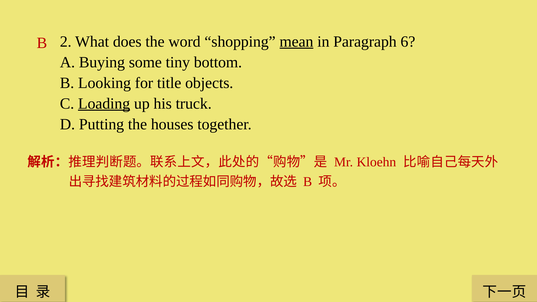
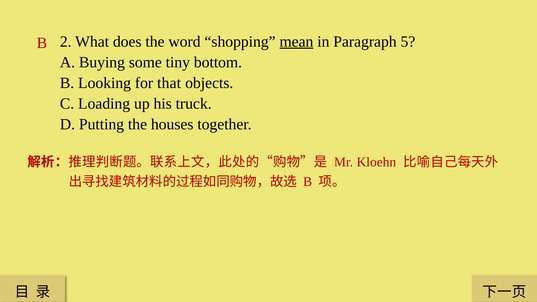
6: 6 -> 5 (408, 42)
title: title -> that (169, 83)
Loading underline: present -> none (104, 104)
